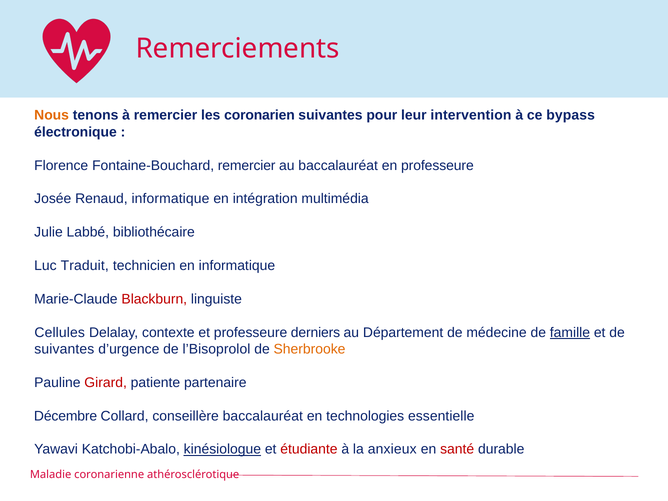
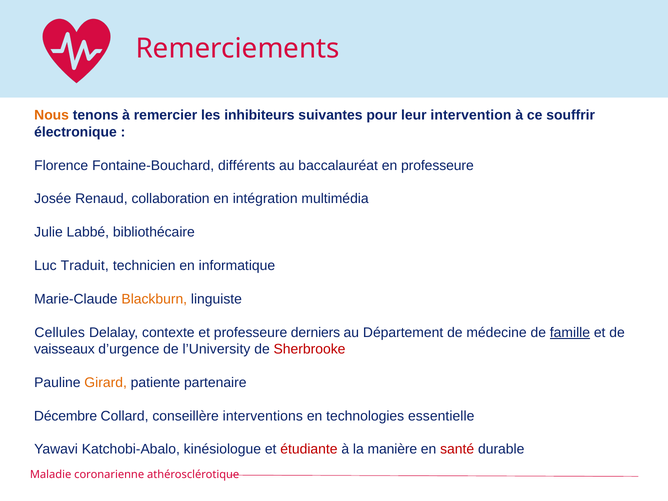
coronarien: coronarien -> inhibiteurs (259, 115)
bypass: bypass -> souffrir (571, 115)
Fontaine-Bouchard remercier: remercier -> différents (247, 165)
Renaud informatique: informatique -> collaboration (171, 199)
Blackburn colour: red -> orange (154, 299)
suivantes: suivantes -> vaisseaux (64, 349)
l’Bisoprolol: l’Bisoprolol -> l’University (216, 349)
Sherbrooke colour: orange -> red (310, 349)
Girard colour: red -> orange (106, 383)
conseillère baccalauréat: baccalauréat -> interventions (263, 416)
kinésiologue underline: present -> none (222, 449)
anxieux: anxieux -> manière (392, 449)
